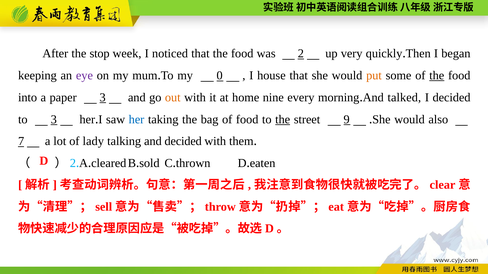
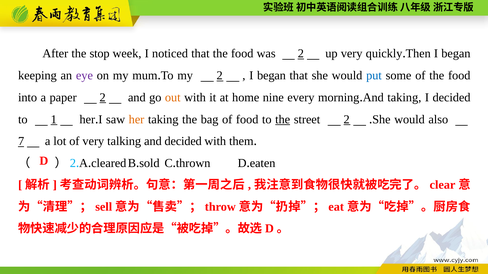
my 0: 0 -> 2 (220, 76)
house: house -> began (271, 76)
put colour: orange -> blue (374, 76)
the underline: present -> none (437, 76)
paper 3: 3 -> 2 (103, 98)
And talked: talked -> taking (404, 98)
to 3: 3 -> 1 (54, 120)
her colour: blue -> orange (137, 120)
street 9: 9 -> 2 (347, 120)
of lady: lady -> very (93, 142)
